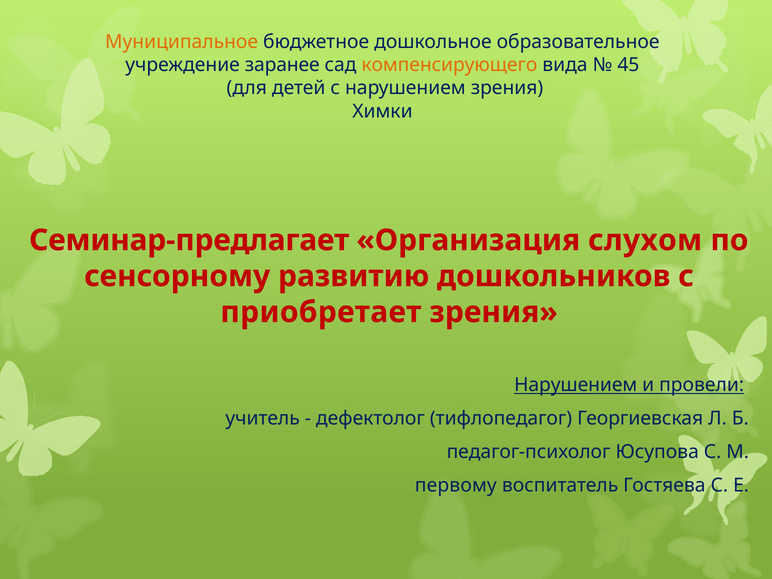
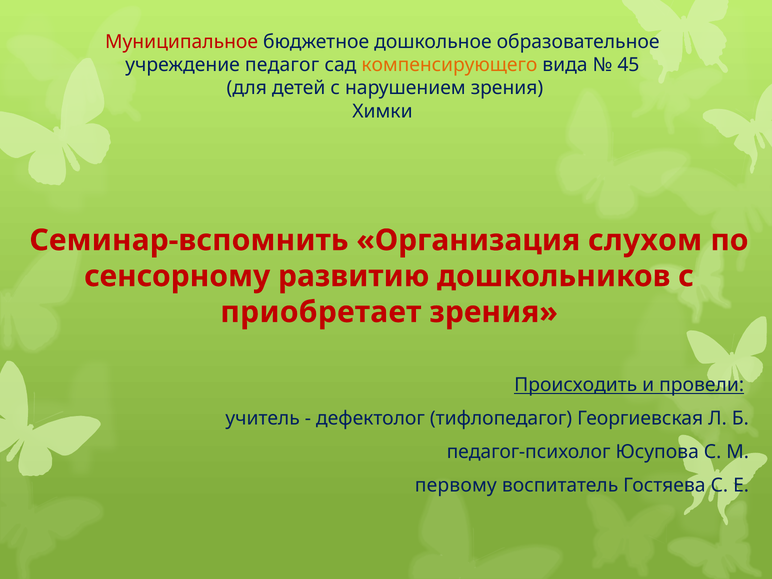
Муниципальное colour: orange -> red (182, 42)
заранее: заранее -> педагог (282, 65)
Семинар-предлагает: Семинар-предлагает -> Семинар-вспомнить (189, 240)
Нарушением: Нарушением -> Происходить (576, 385)
